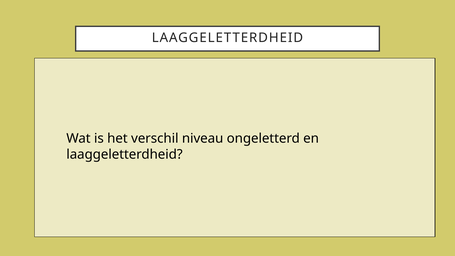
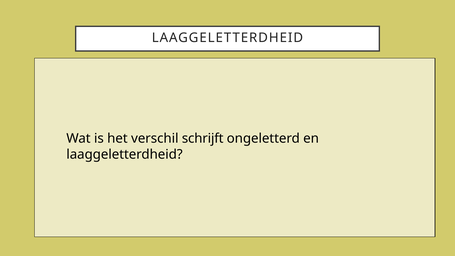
niveau: niveau -> schrijft (203, 139)
